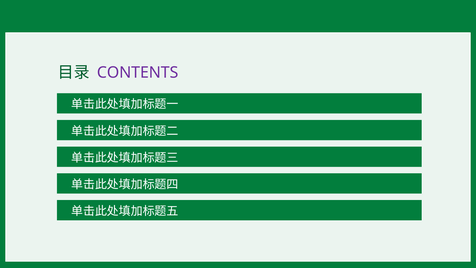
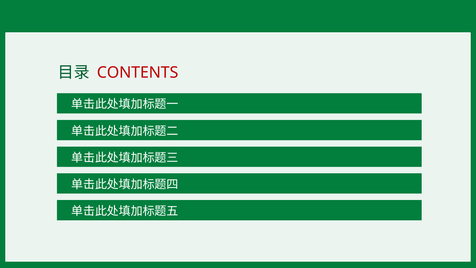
CONTENTS colour: purple -> red (138, 73)
